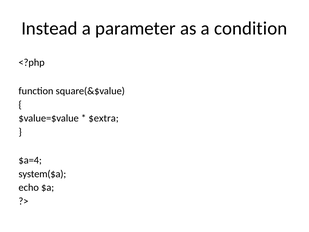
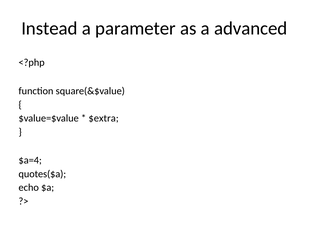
condition: condition -> advanced (251, 28)
system($a: system($a -> quotes($a (42, 174)
